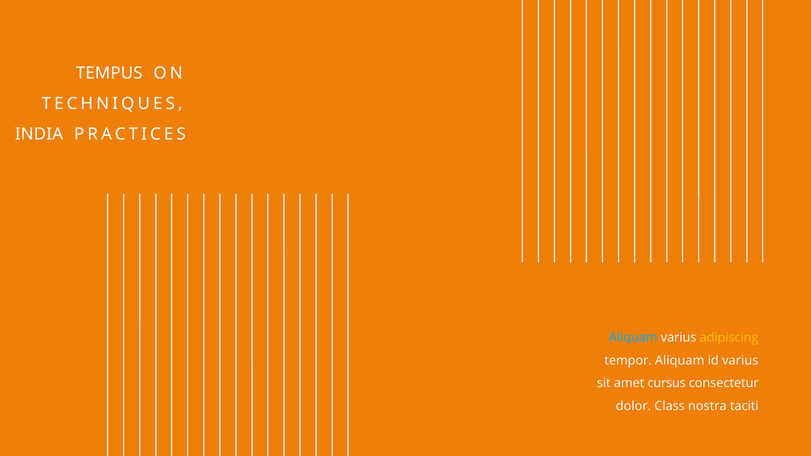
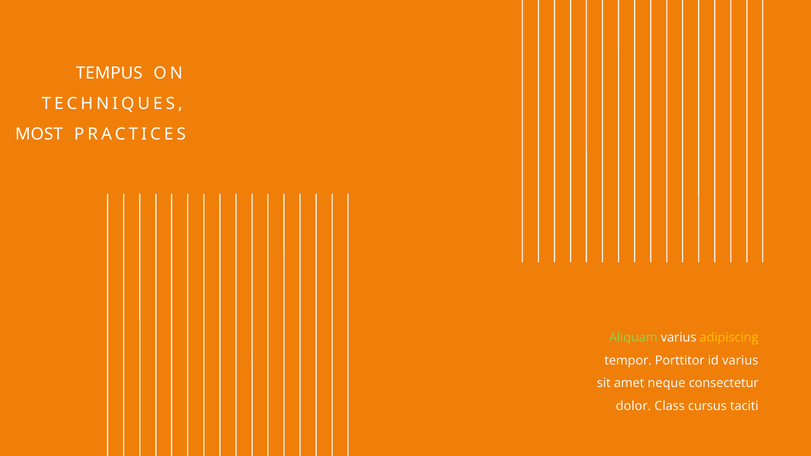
INDIA: INDIA -> MOST (39, 134)
Aliquam colour: light blue -> light green (633, 338)
tempor Aliquam: Aliquam -> Porttitor (680, 360)
cursus: cursus -> neque (667, 383)
nostra: nostra -> cursus (707, 406)
